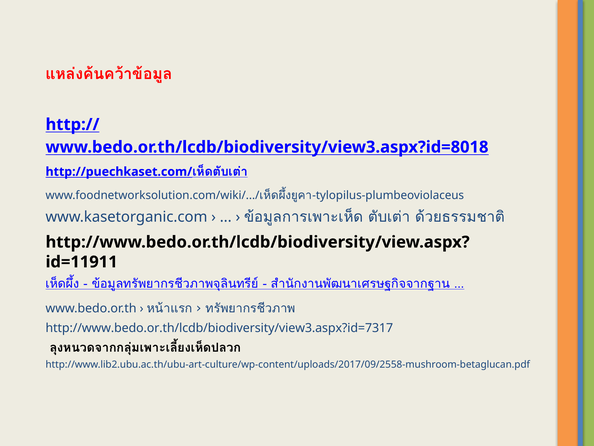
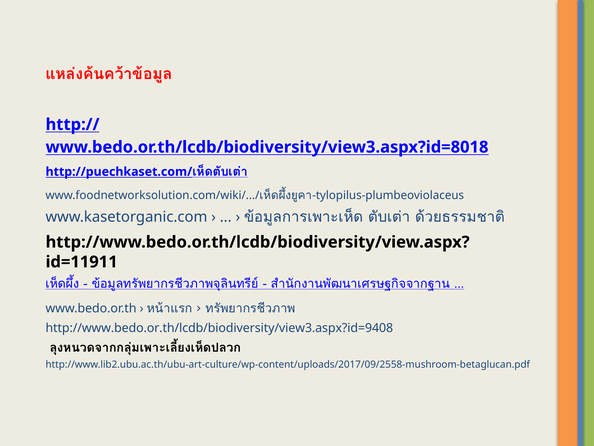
http://www.bedo.or.th/lcdb/biodiversity/view3.aspx?id=7317: http://www.bedo.or.th/lcdb/biodiversity/view3.aspx?id=7317 -> http://www.bedo.or.th/lcdb/biodiversity/view3.aspx?id=9408 (219, 328)
